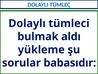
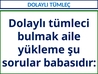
aldı: aldı -> aile (71, 36)
